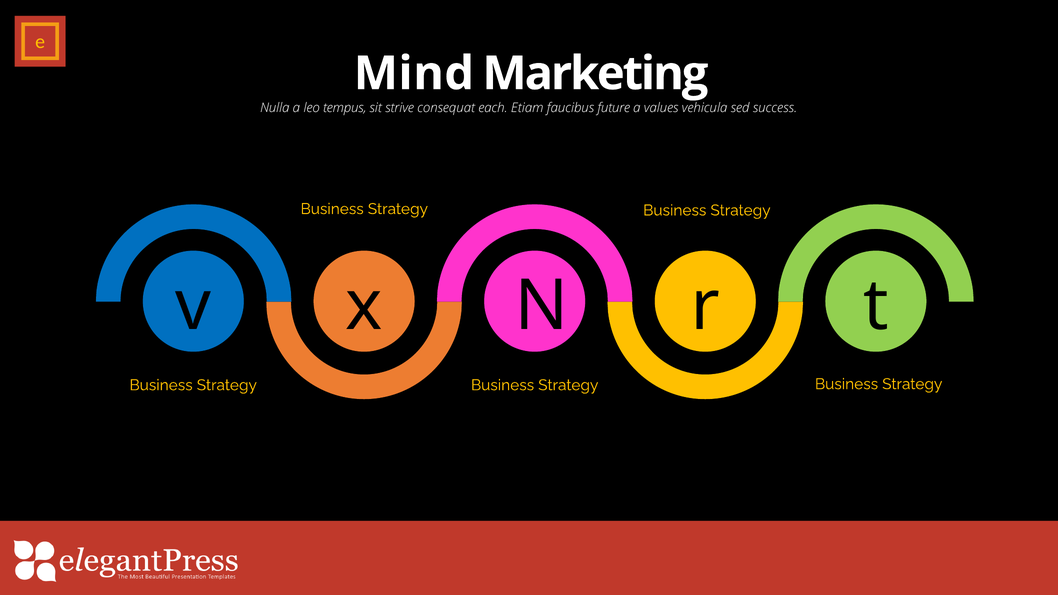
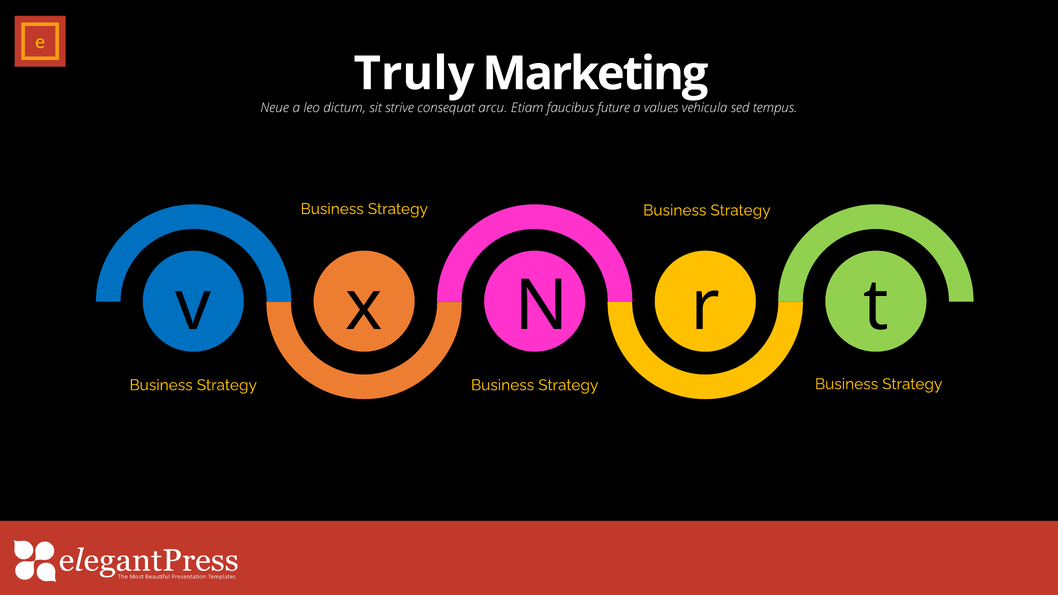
Mind: Mind -> Truly (414, 74)
Nulla: Nulla -> Neue (275, 108)
tempus: tempus -> dictum (345, 108)
each: each -> arcu (493, 108)
success: success -> tempus (775, 108)
